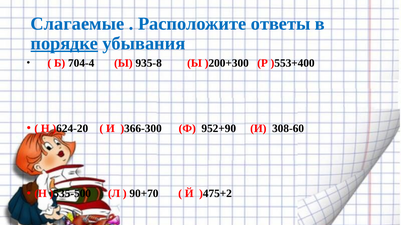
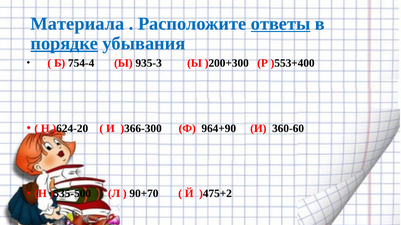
Слагаемые: Слагаемые -> Материала (77, 24)
ответы underline: none -> present (281, 24)
704-4: 704-4 -> 754-4 (81, 63)
935-8: 935-8 -> 935-3 (149, 63)
952+90: 952+90 -> 964+90 (219, 129)
308-60: 308-60 -> 360-60 (288, 129)
